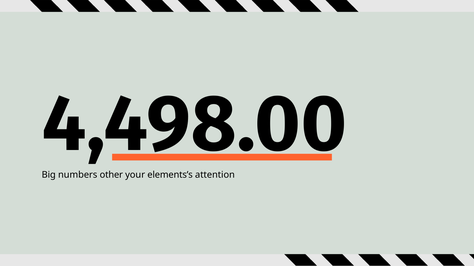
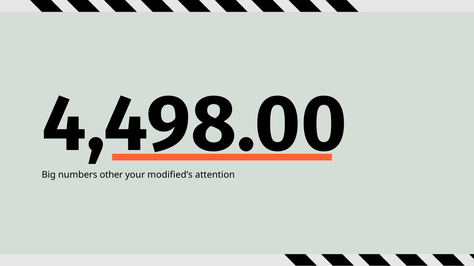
elements’s: elements’s -> modified’s (170, 175)
